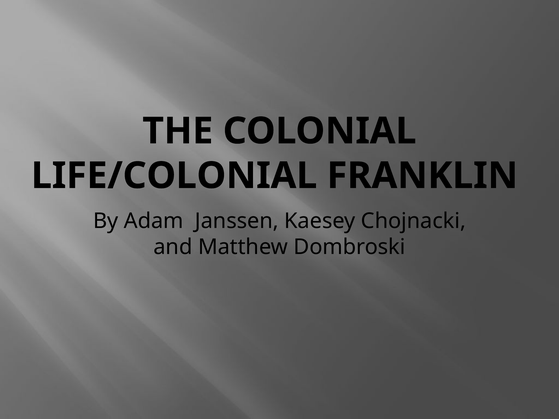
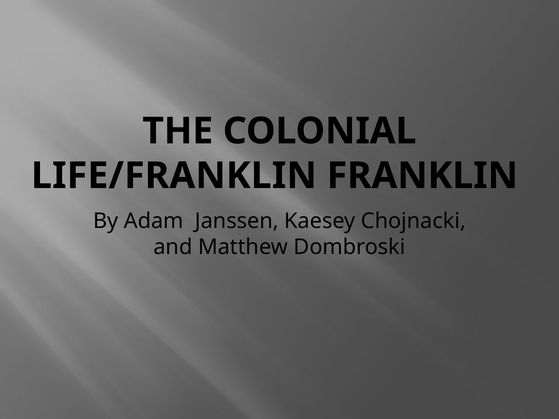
LIFE/COLONIAL: LIFE/COLONIAL -> LIFE/FRANKLIN (174, 176)
